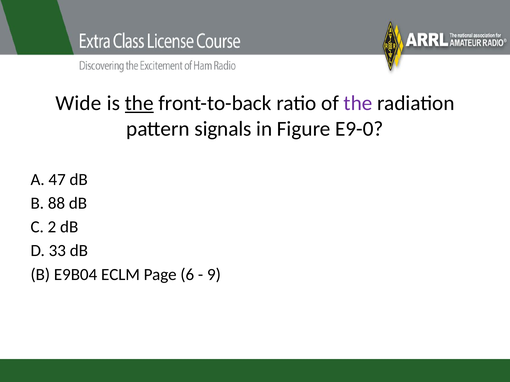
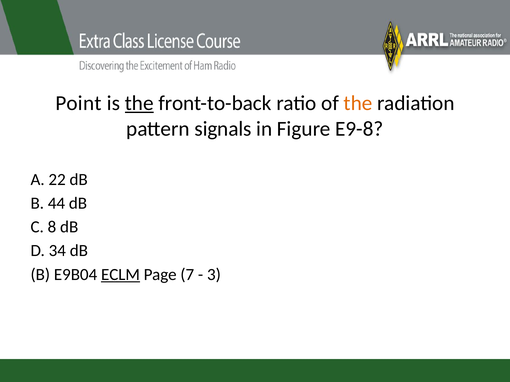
Wide: Wide -> Point (78, 103)
the colour: purple -> orange (358, 103)
E9-0: E9-0 -> E9-8 (359, 129)
47: 47 -> 22 (57, 180)
88: 88 -> 44 (56, 203)
2: 2 -> 8 (52, 227)
33: 33 -> 34 (57, 251)
ECLM underline: none -> present (121, 275)
6: 6 -> 7 (187, 275)
9: 9 -> 3 (214, 275)
